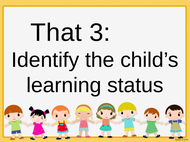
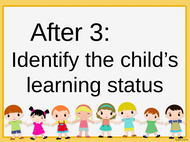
That: That -> After (56, 33)
